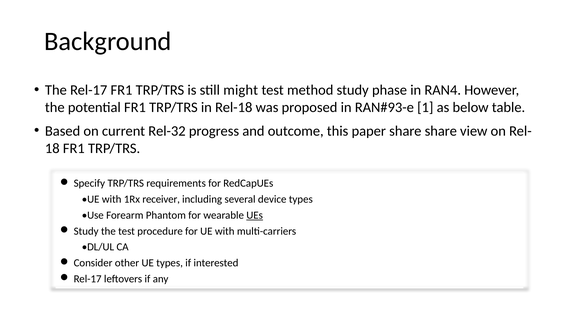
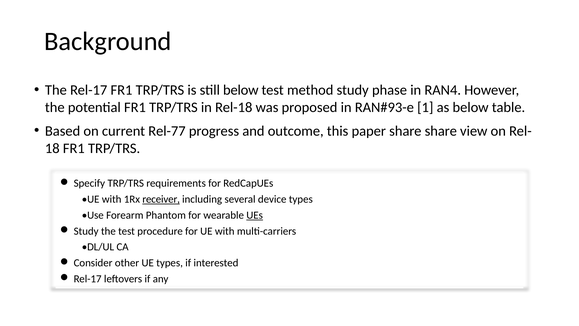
still might: might -> below (241, 90)
Rel-32: Rel-32 -> Rel-77 (167, 131)
receiver underline: none -> present (161, 199)
